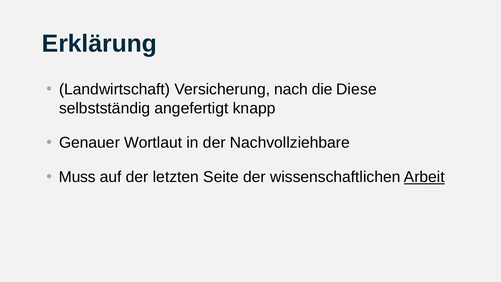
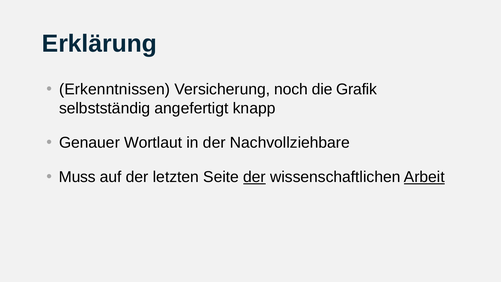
Landwirtschaft: Landwirtschaft -> Erkenntnissen (115, 89)
nach: nach -> noch (291, 89)
Diese: Diese -> Grafik (357, 89)
der underline: none -> present (255, 177)
